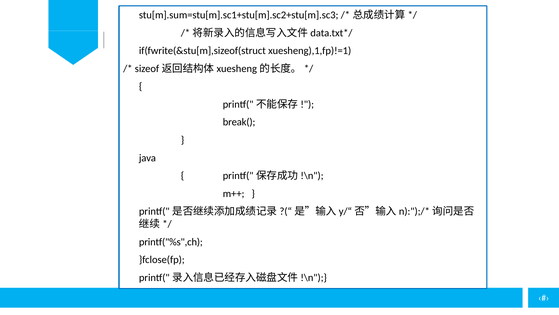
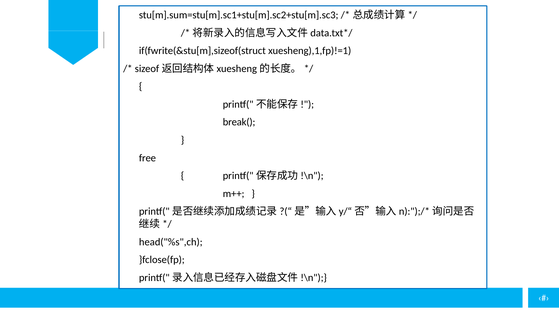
java: java -> free (147, 158)
printf("%s",ch: printf("%s",ch -> head("%s",ch (171, 241)
